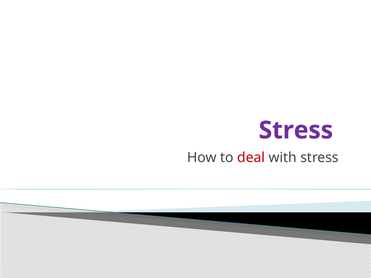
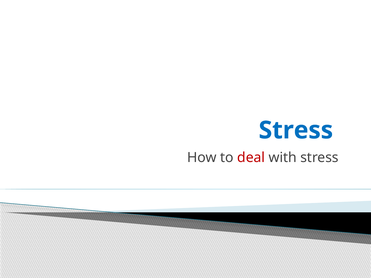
Stress colour: purple -> blue (296, 130)
